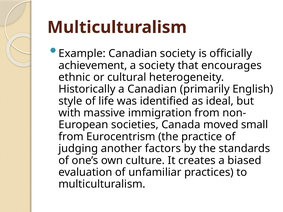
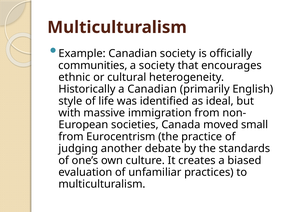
achievement: achievement -> communities (93, 65)
factors: factors -> debate (163, 149)
